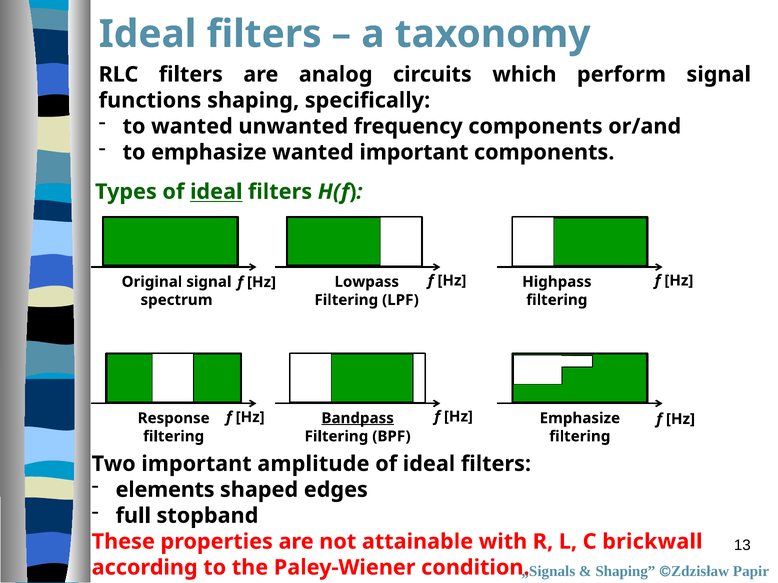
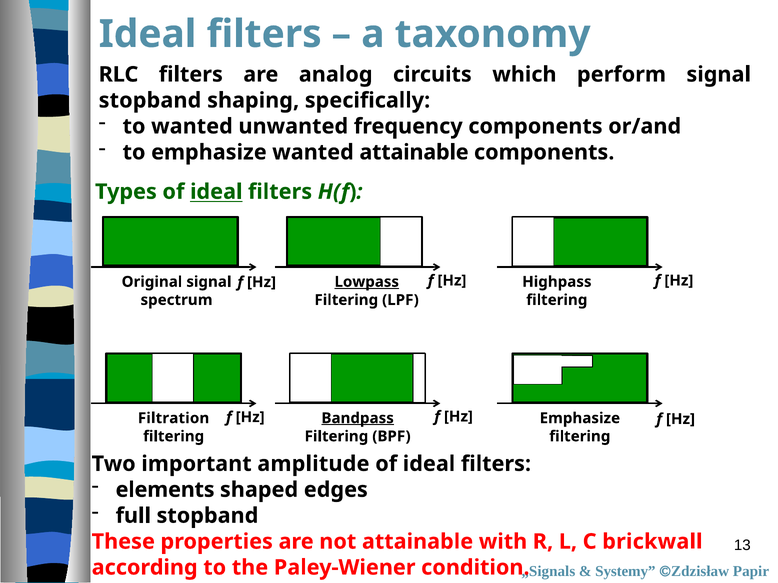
functions: functions -> stopband (150, 100)
wanted important: important -> attainable (414, 152)
Lowpass underline: none -> present (367, 282)
Response: Response -> Filtration (174, 419)
Shaping: Shaping -> Systemy (625, 572)
